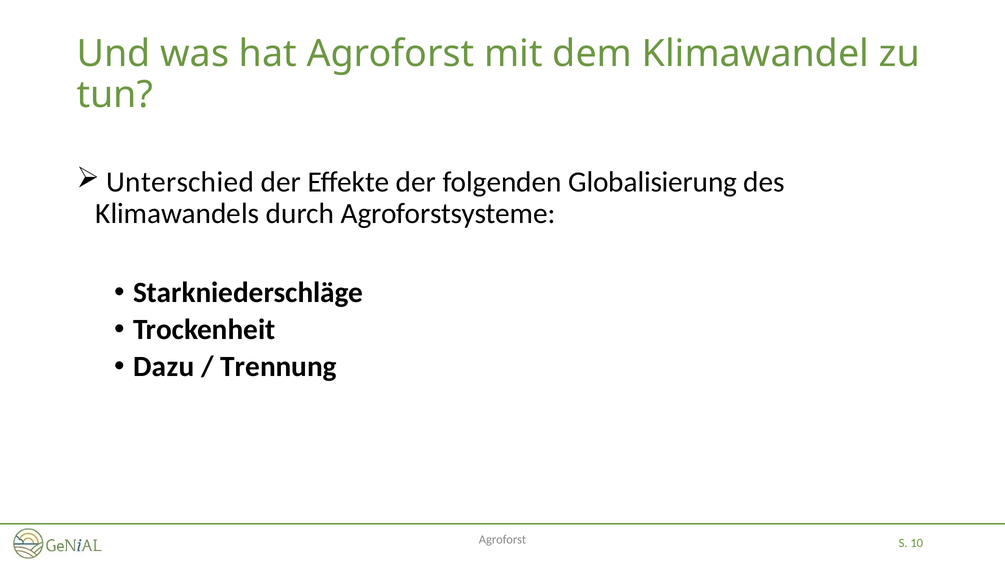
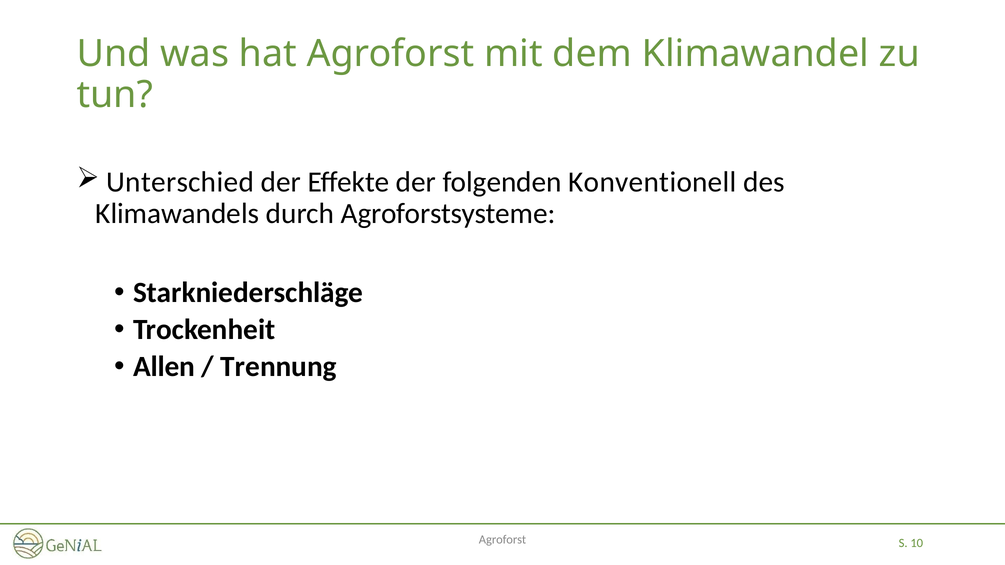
Globalisierung: Globalisierung -> Konventionell (652, 182)
Dazu: Dazu -> Allen (164, 367)
